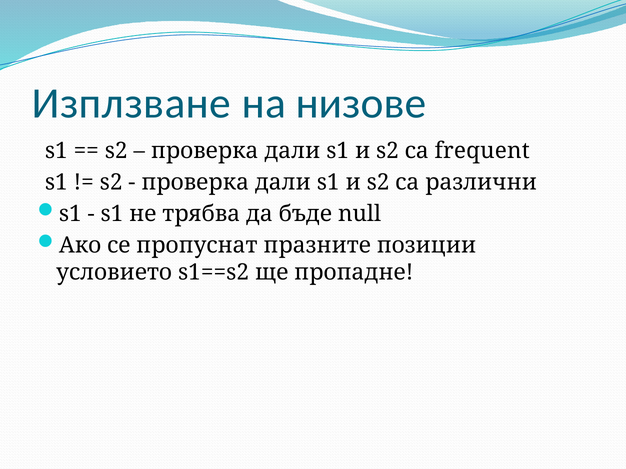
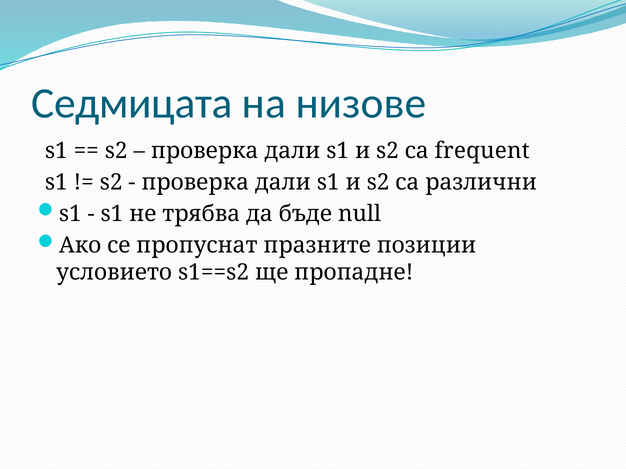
Изплзване: Изплзване -> Седмицата (132, 103)
